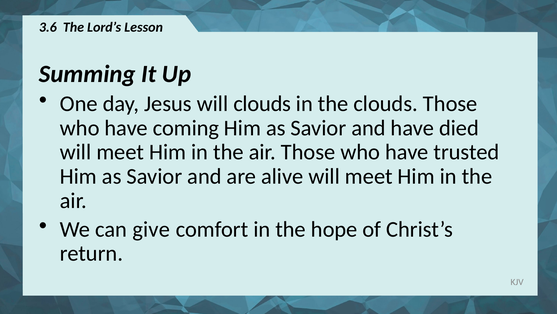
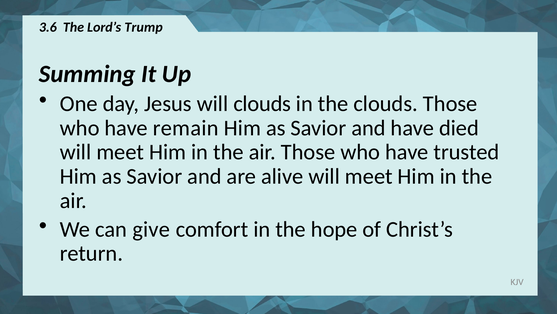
Lesson: Lesson -> Trump (144, 27)
coming: coming -> remain (186, 128)
